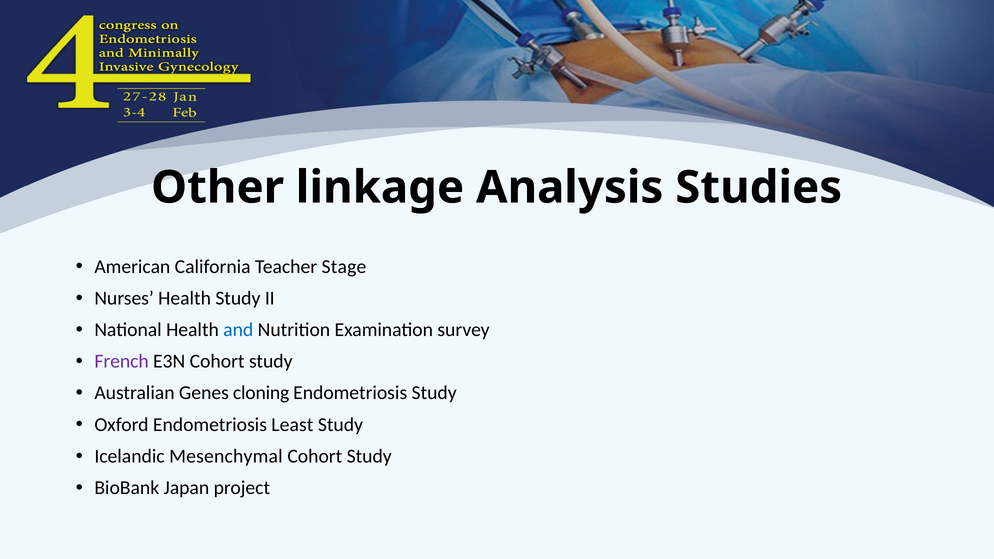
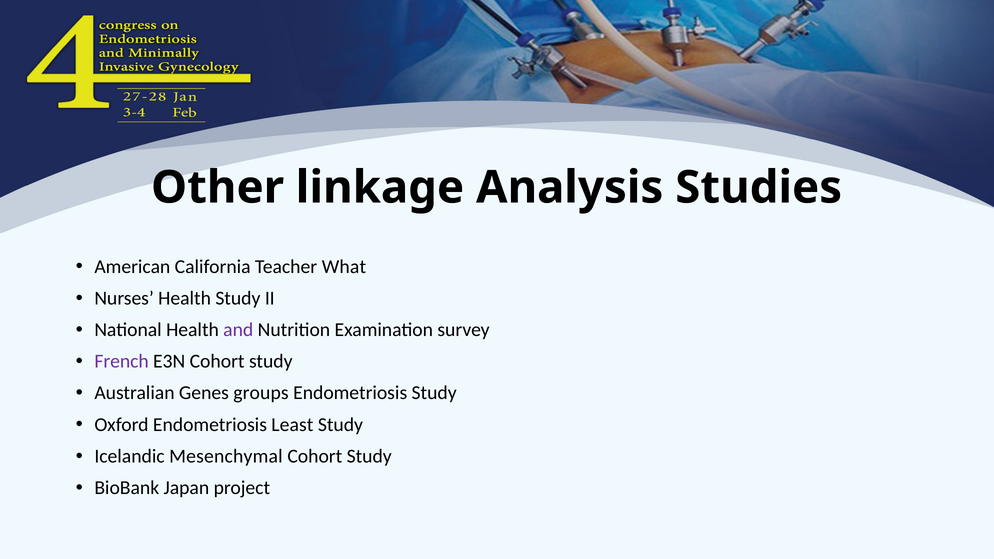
Stage: Stage -> What (344, 267)
and colour: blue -> purple (238, 330)
cloning: cloning -> groups (261, 393)
